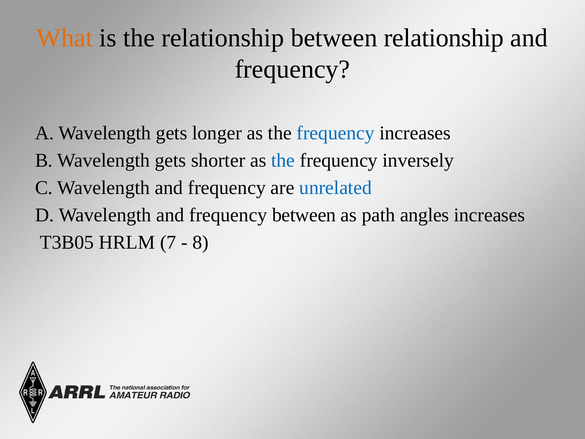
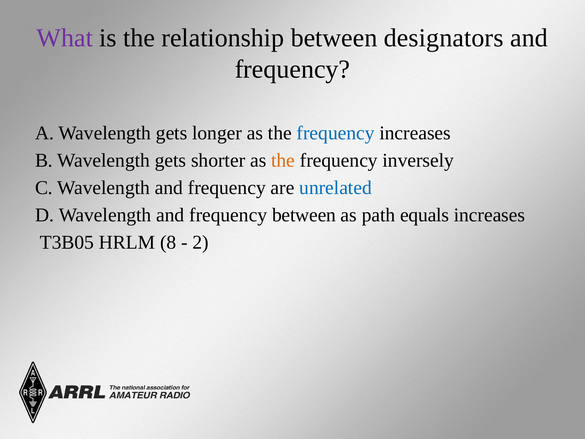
What colour: orange -> purple (65, 38)
between relationship: relationship -> designators (444, 38)
the colour: blue -> orange (283, 160)
angles: angles -> equals (425, 215)
7: 7 -> 8 (168, 242)
8: 8 -> 2 (201, 242)
